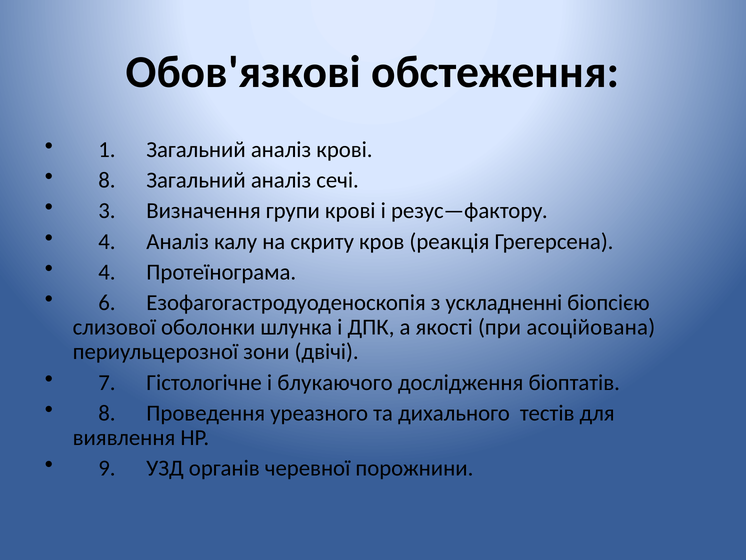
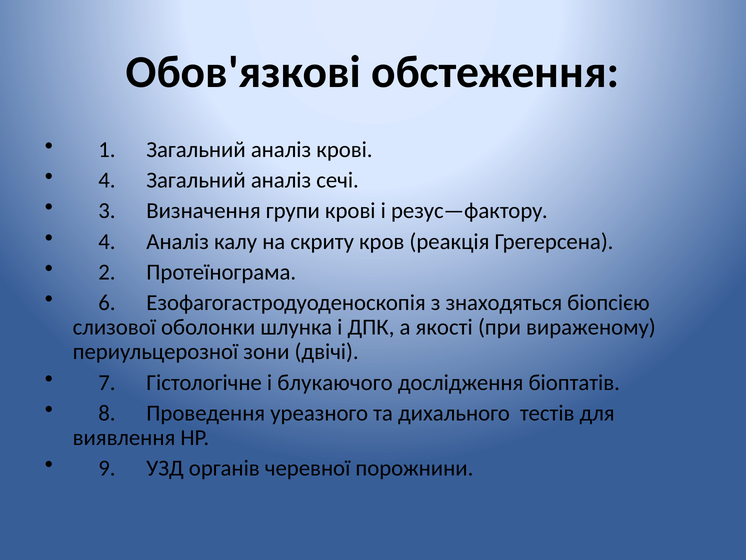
8: 8 -> 4 (107, 180)
4: 4 -> 2 (107, 272)
ускладненні: ускладненні -> знаходяться (504, 302)
асоцiйована: асоцiйована -> вираженому (591, 327)
